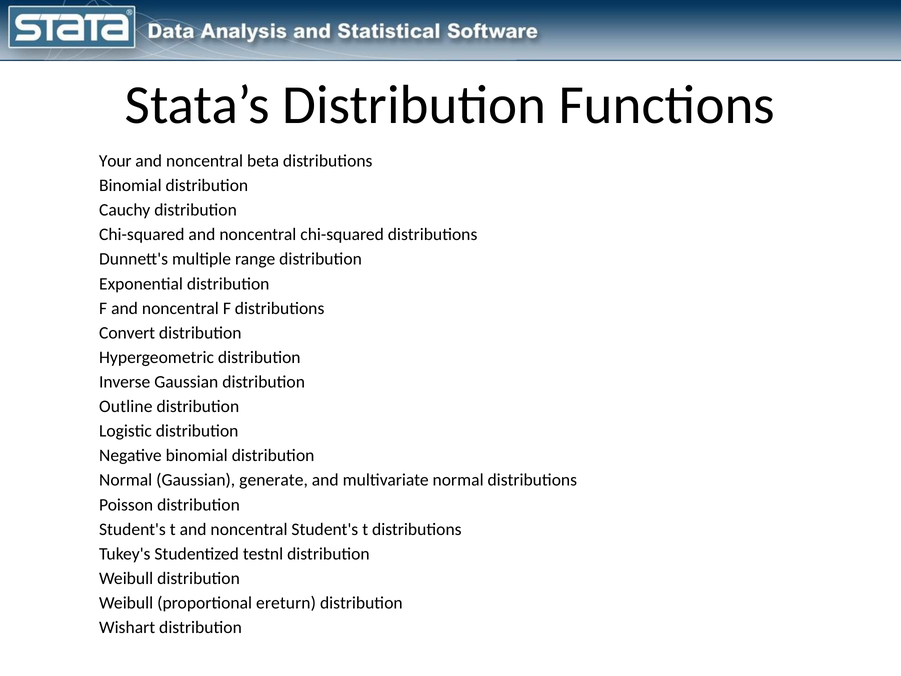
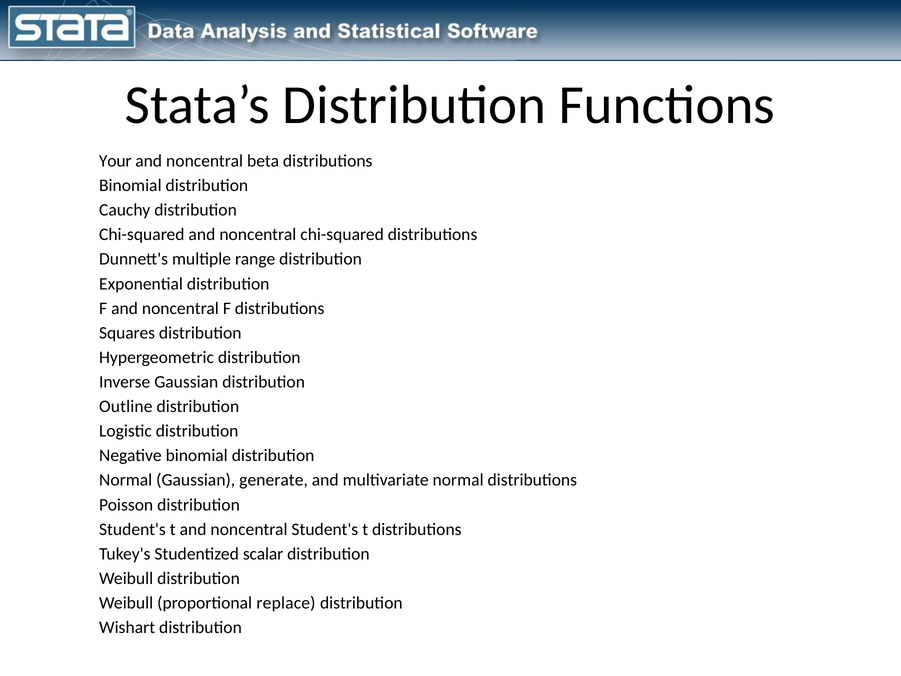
Convert: Convert -> Squares (127, 333)
testnl: testnl -> scalar (263, 554)
ereturn: ereturn -> replace (286, 603)
